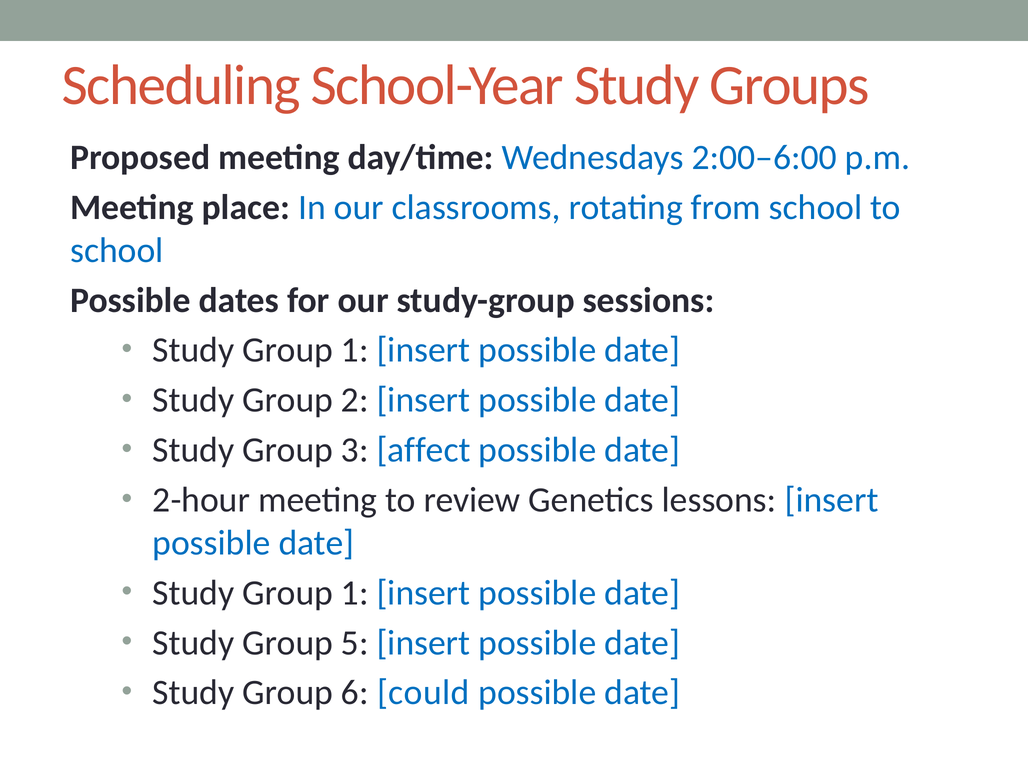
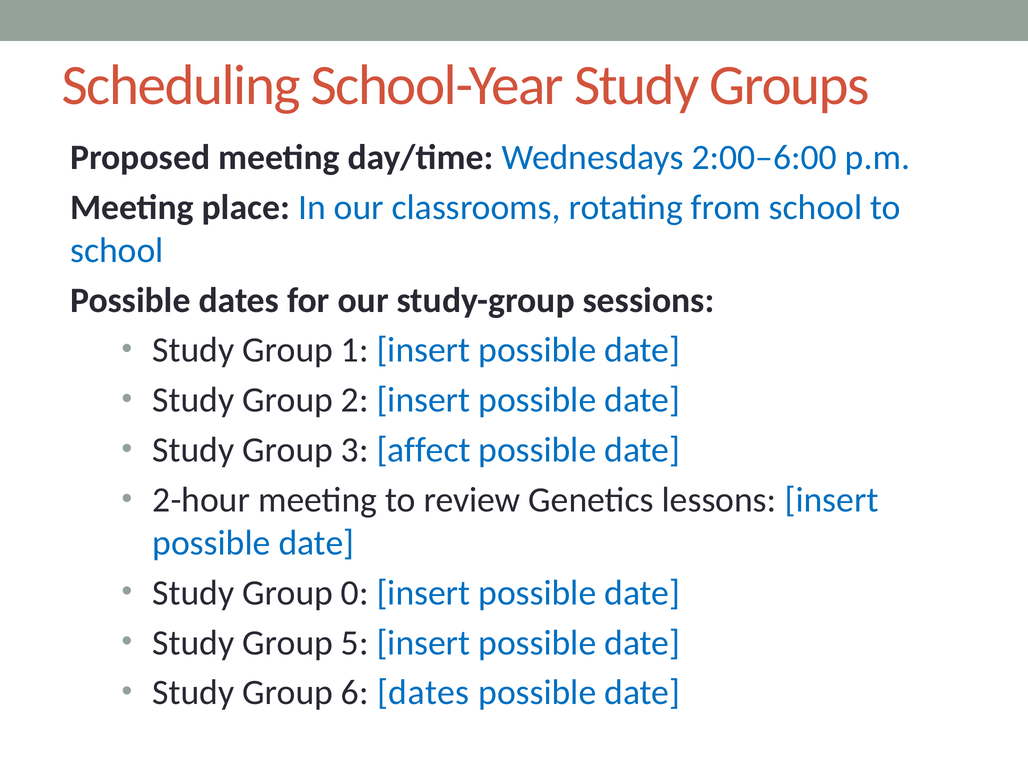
1: 1 -> 0 (355, 593)
6 could: could -> dates (423, 693)
